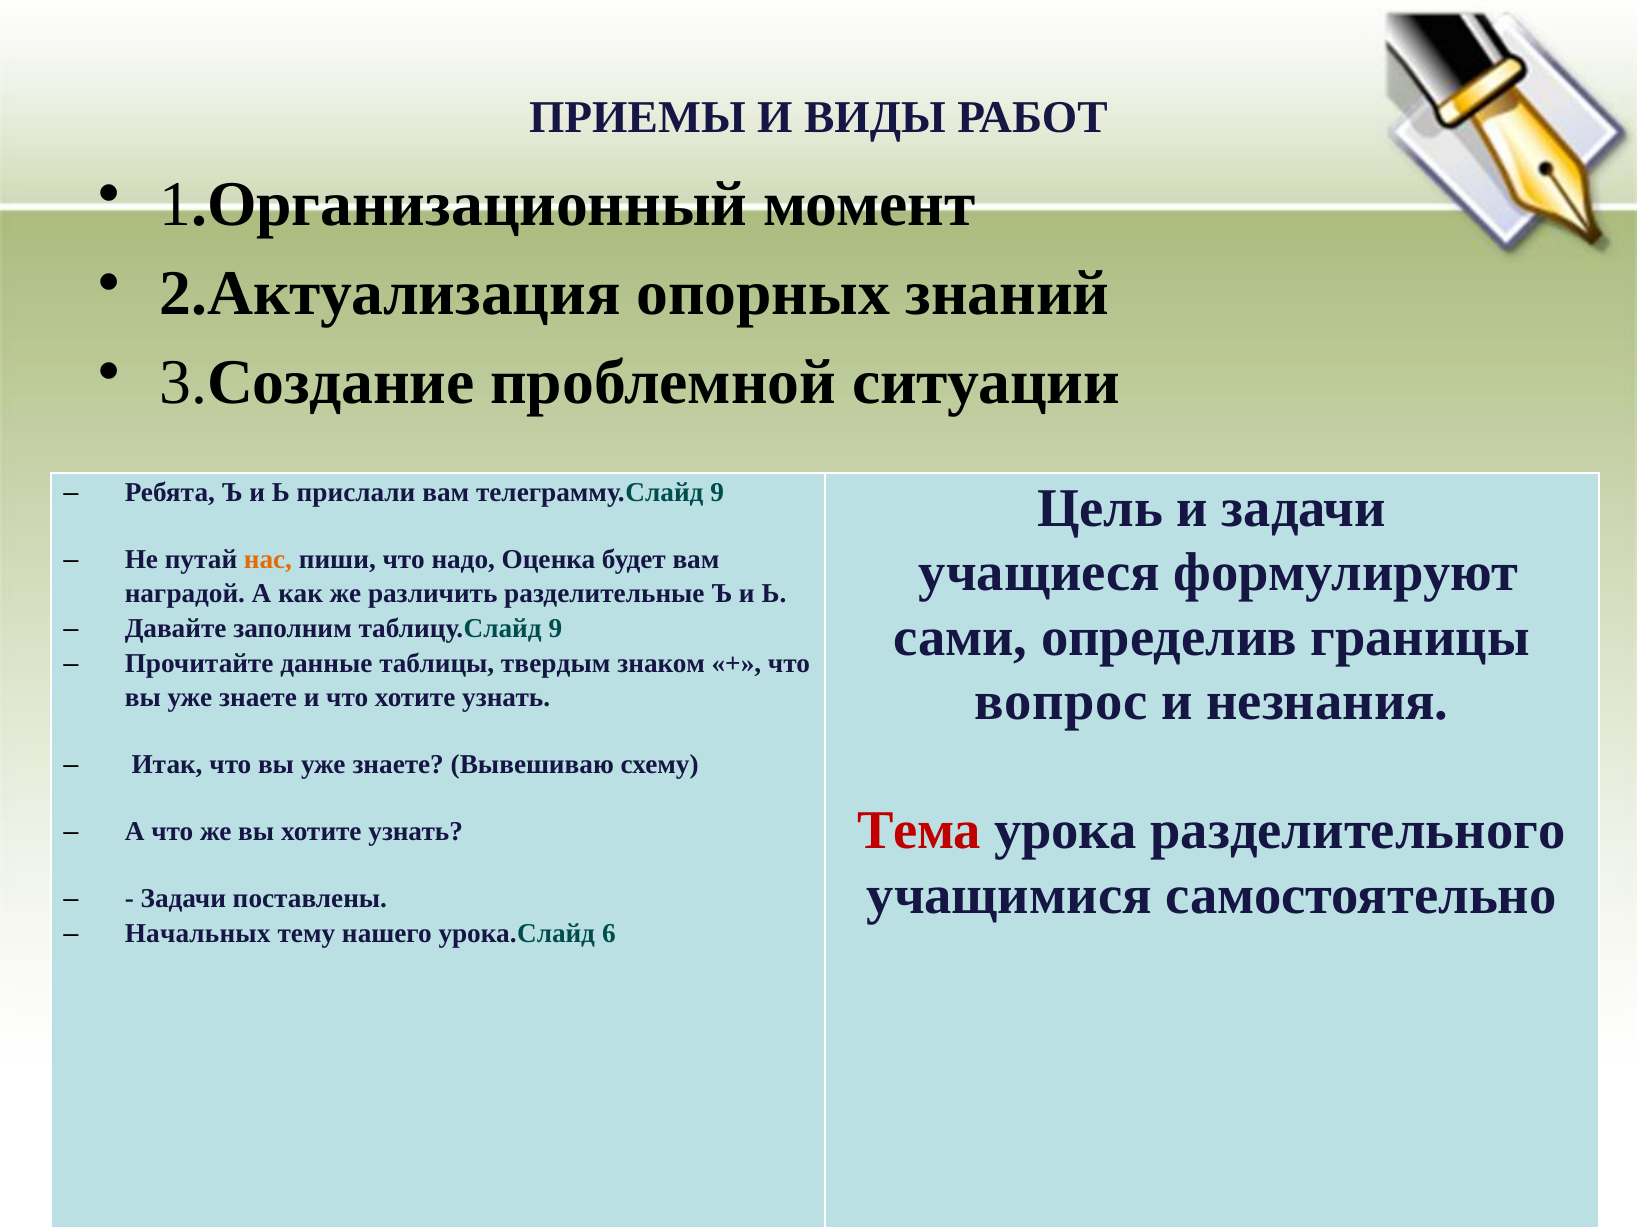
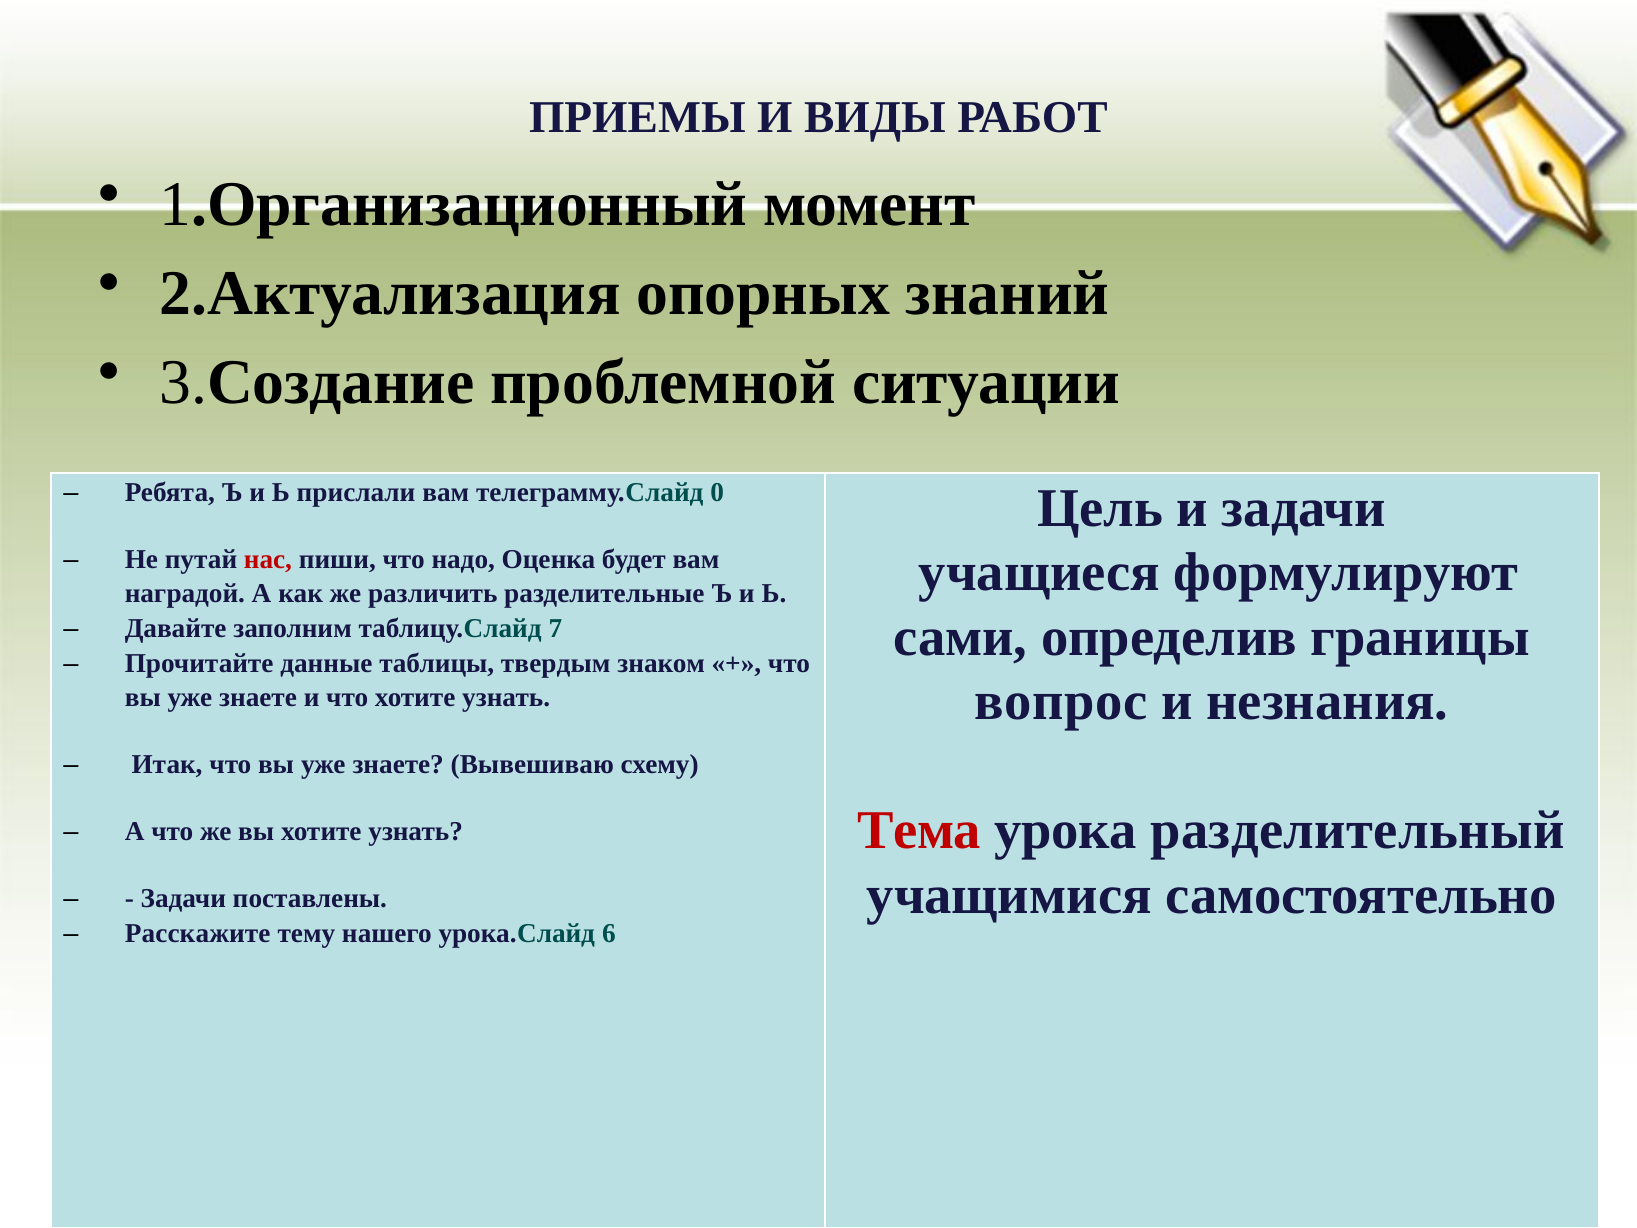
телеграмму.Слайд 9: 9 -> 0 (717, 492)
нас colour: orange -> red (268, 559)
таблицу.Слайд 9: 9 -> 7 (555, 628)
разделительного: разделительного -> разделительный (1358, 831)
Начальных: Начальных -> Расскажите (198, 934)
